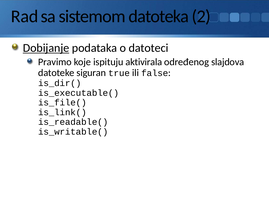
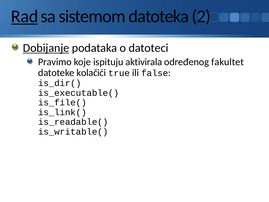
Rad underline: none -> present (25, 16)
slajdova: slajdova -> fakultet (228, 62)
siguran: siguran -> kolačići (91, 73)
